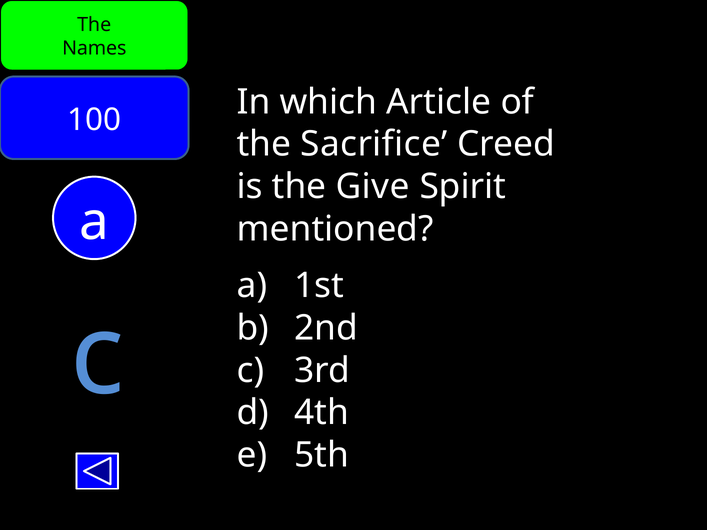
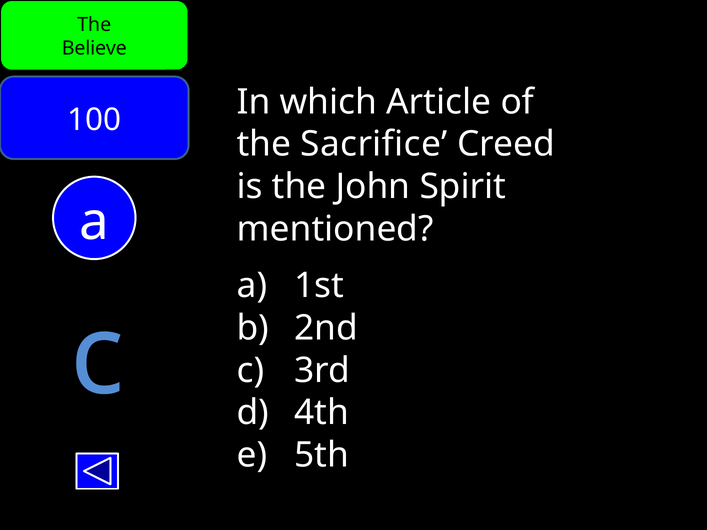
Names: Names -> Believe (94, 48)
Give: Give -> John (373, 187)
